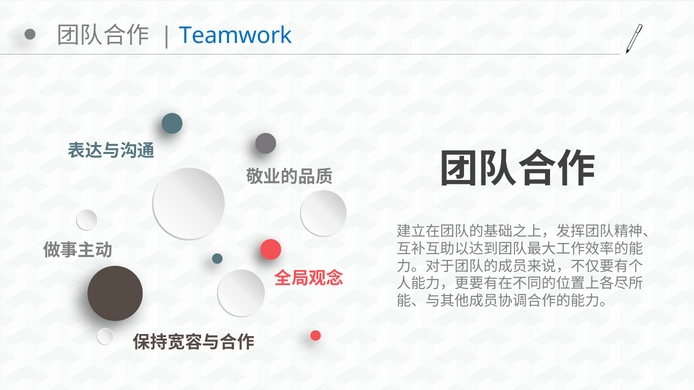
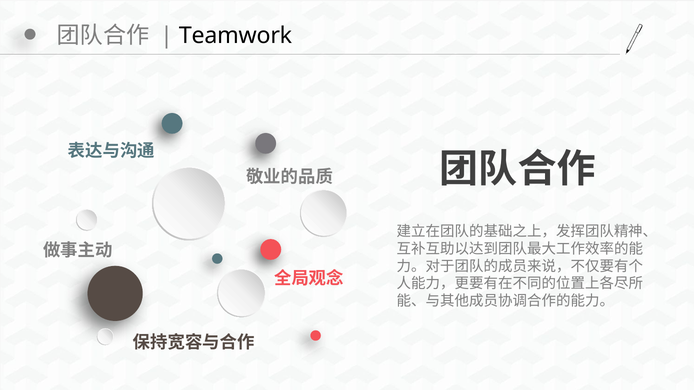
Teamwork colour: blue -> black (235, 36)
